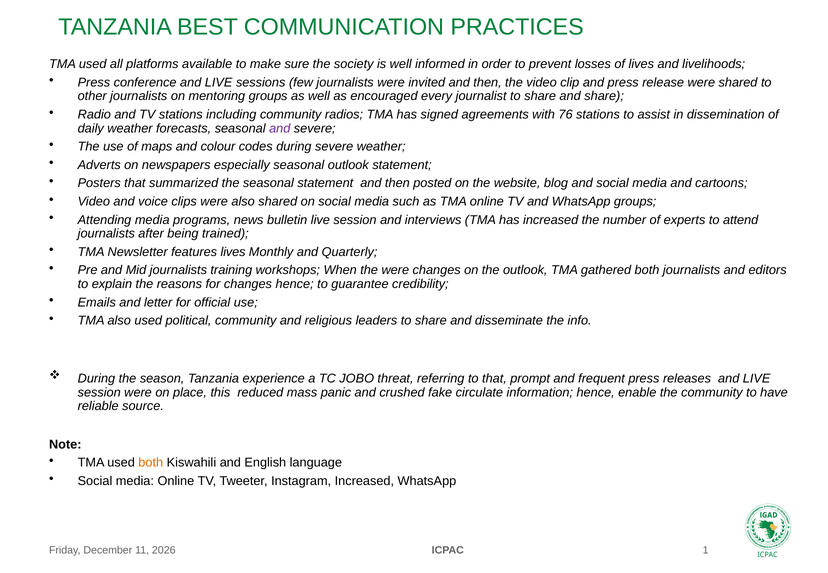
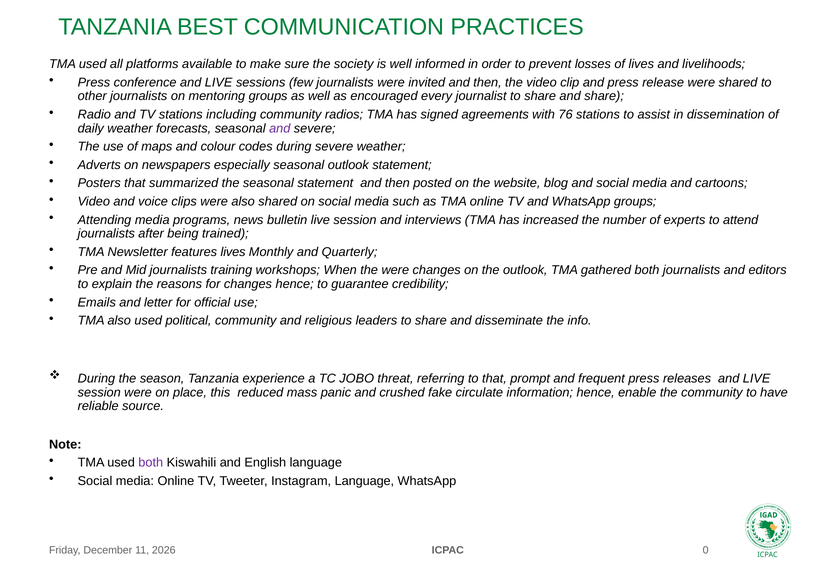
both colour: orange -> purple (151, 463)
Instagram Increased: Increased -> Language (364, 481)
1: 1 -> 0 (706, 551)
